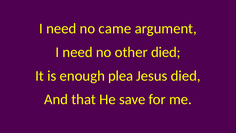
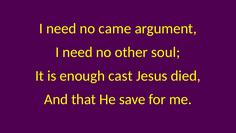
other died: died -> soul (166, 52)
plea: plea -> cast (120, 76)
